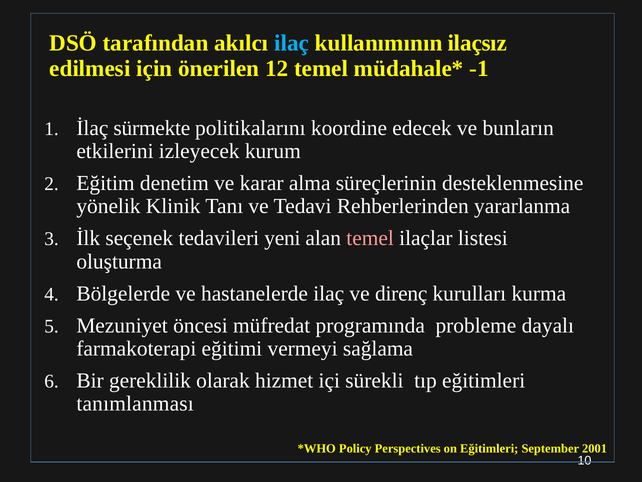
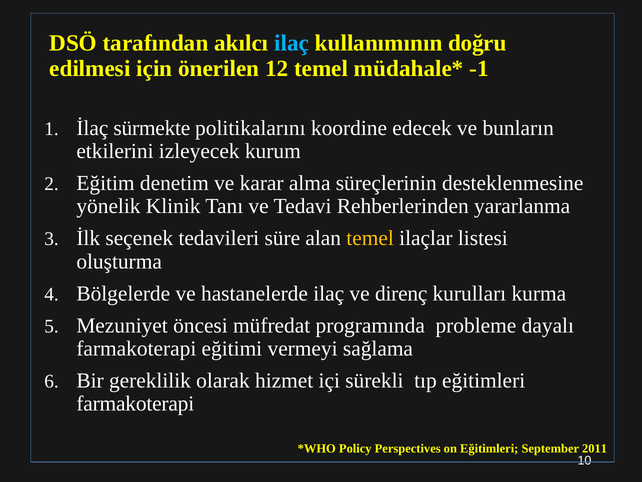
ilaçsız: ilaçsız -> doğru (477, 43)
yeni: yeni -> süre (282, 238)
temel colour: pink -> yellow (370, 238)
tanımlanması: tanımlanması -> farmakoterapi (135, 403)
2001: 2001 -> 2011 (595, 448)
